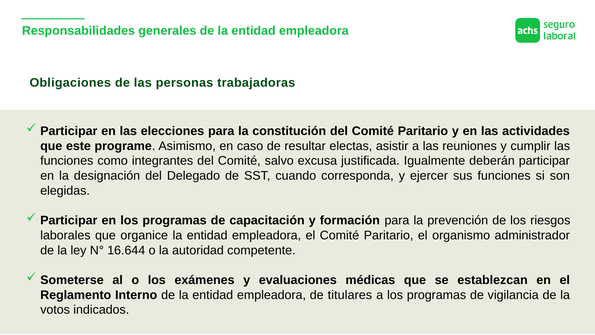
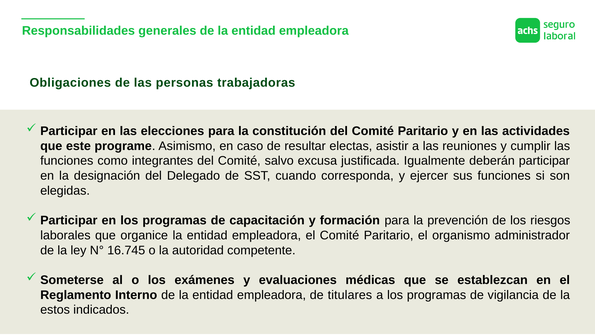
16.644: 16.644 -> 16.745 (126, 250)
votos: votos -> estos (55, 310)
